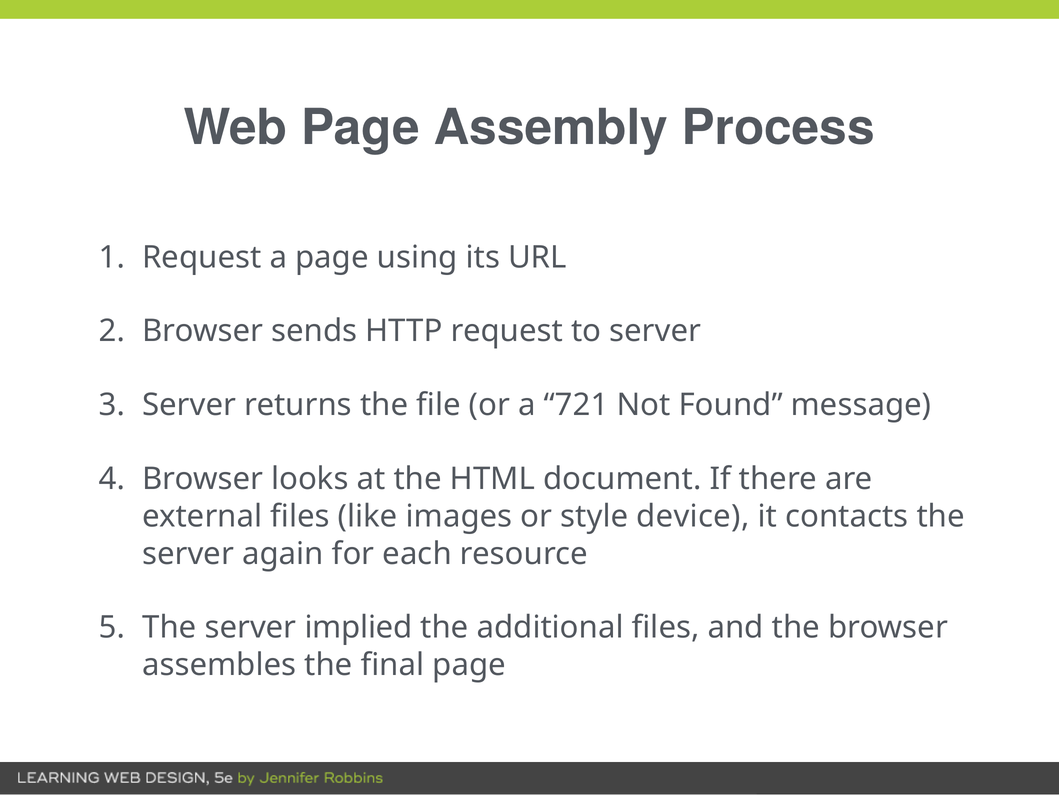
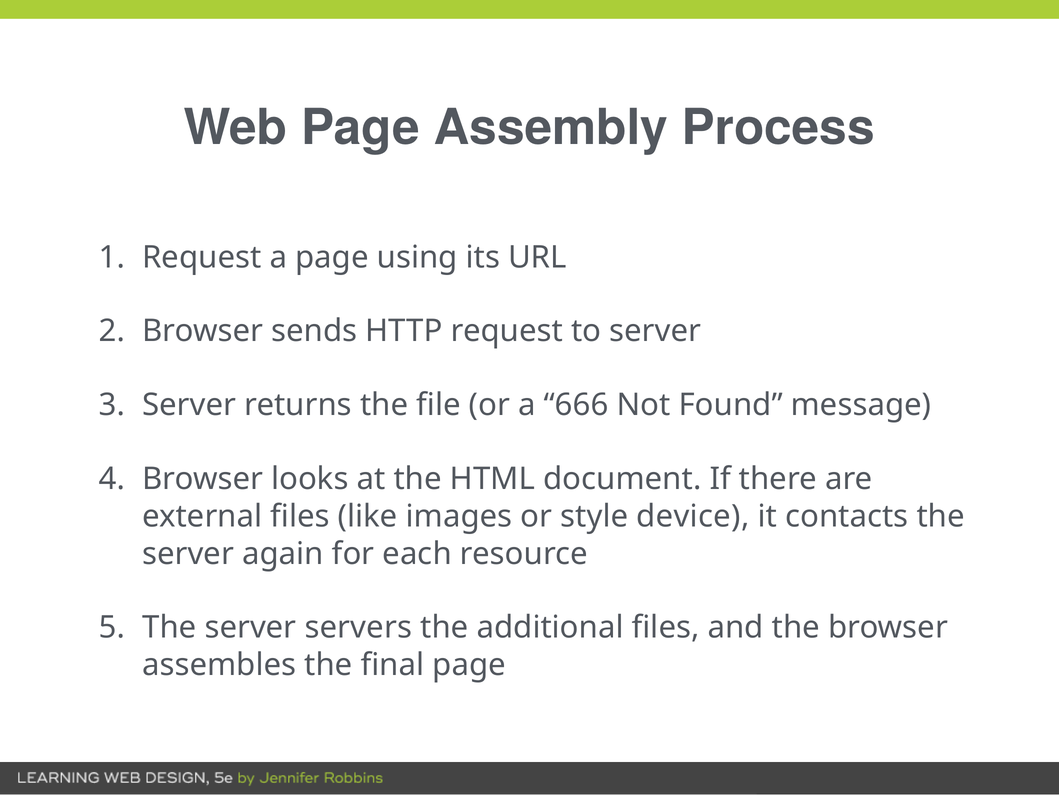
721: 721 -> 666 (576, 405)
implied: implied -> servers (358, 627)
